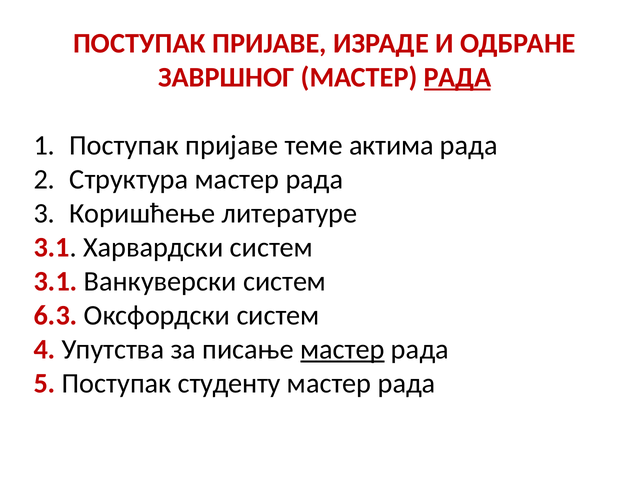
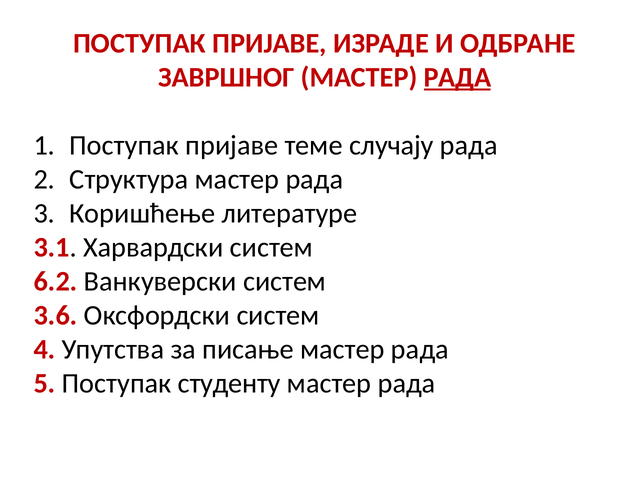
актима: актима -> случају (391, 145)
3.1: 3.1 -> 6.2 (56, 281)
6.3: 6.3 -> 3.6 (56, 315)
мастер underline: present -> none (343, 349)
